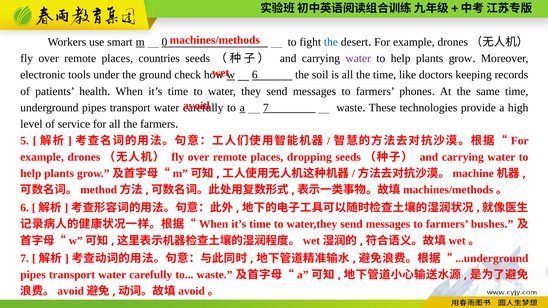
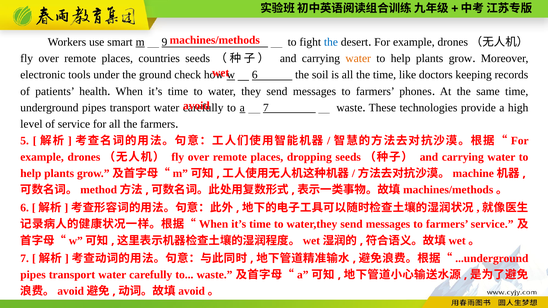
0: 0 -> 9 (165, 42)
water colour: purple -> orange (358, 58)
farmers bushes: bushes -> service (492, 224)
